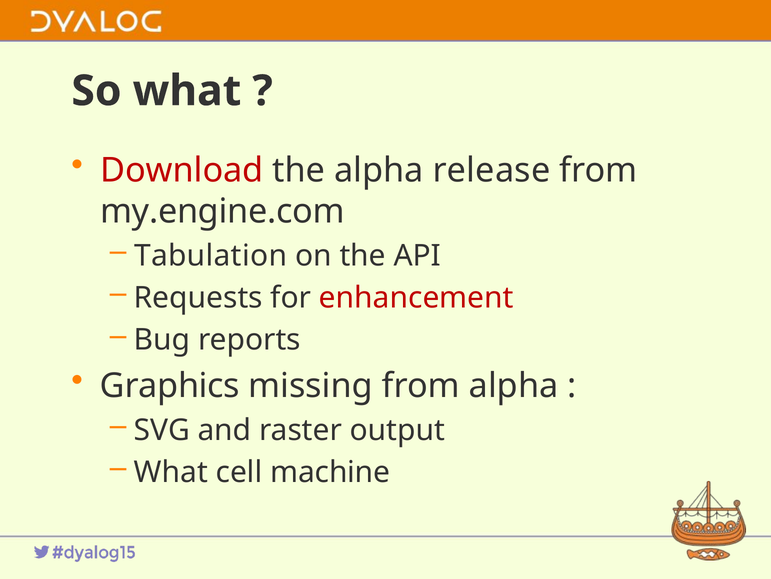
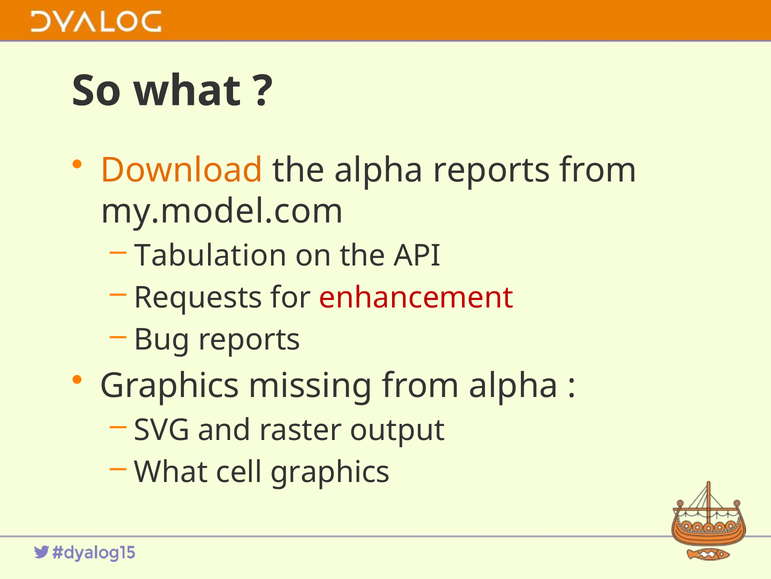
Download colour: red -> orange (182, 170)
alpha release: release -> reports (492, 170)
my.engine.com: my.engine.com -> my.model.com (222, 211)
cell machine: machine -> graphics (330, 472)
